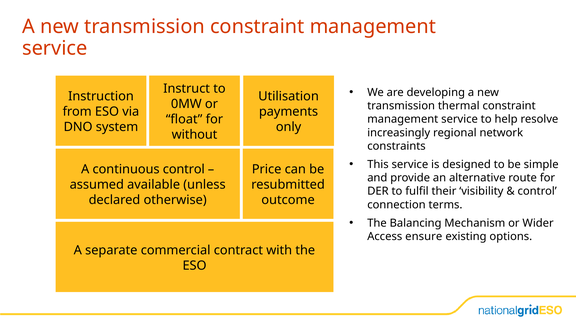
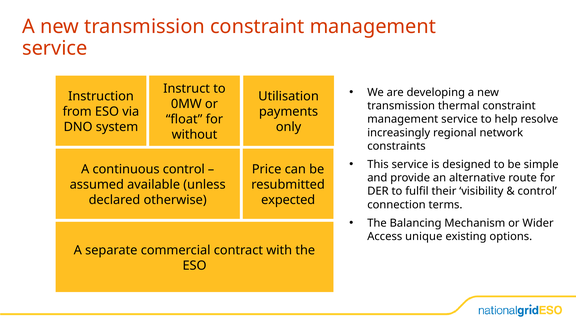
outcome: outcome -> expected (288, 200)
ensure: ensure -> unique (424, 236)
